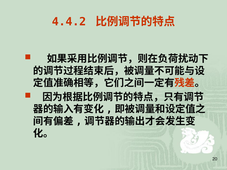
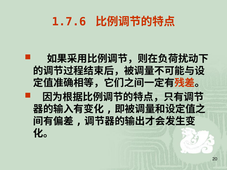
4.4.2: 4.4.2 -> 1.7.6 (69, 22)
